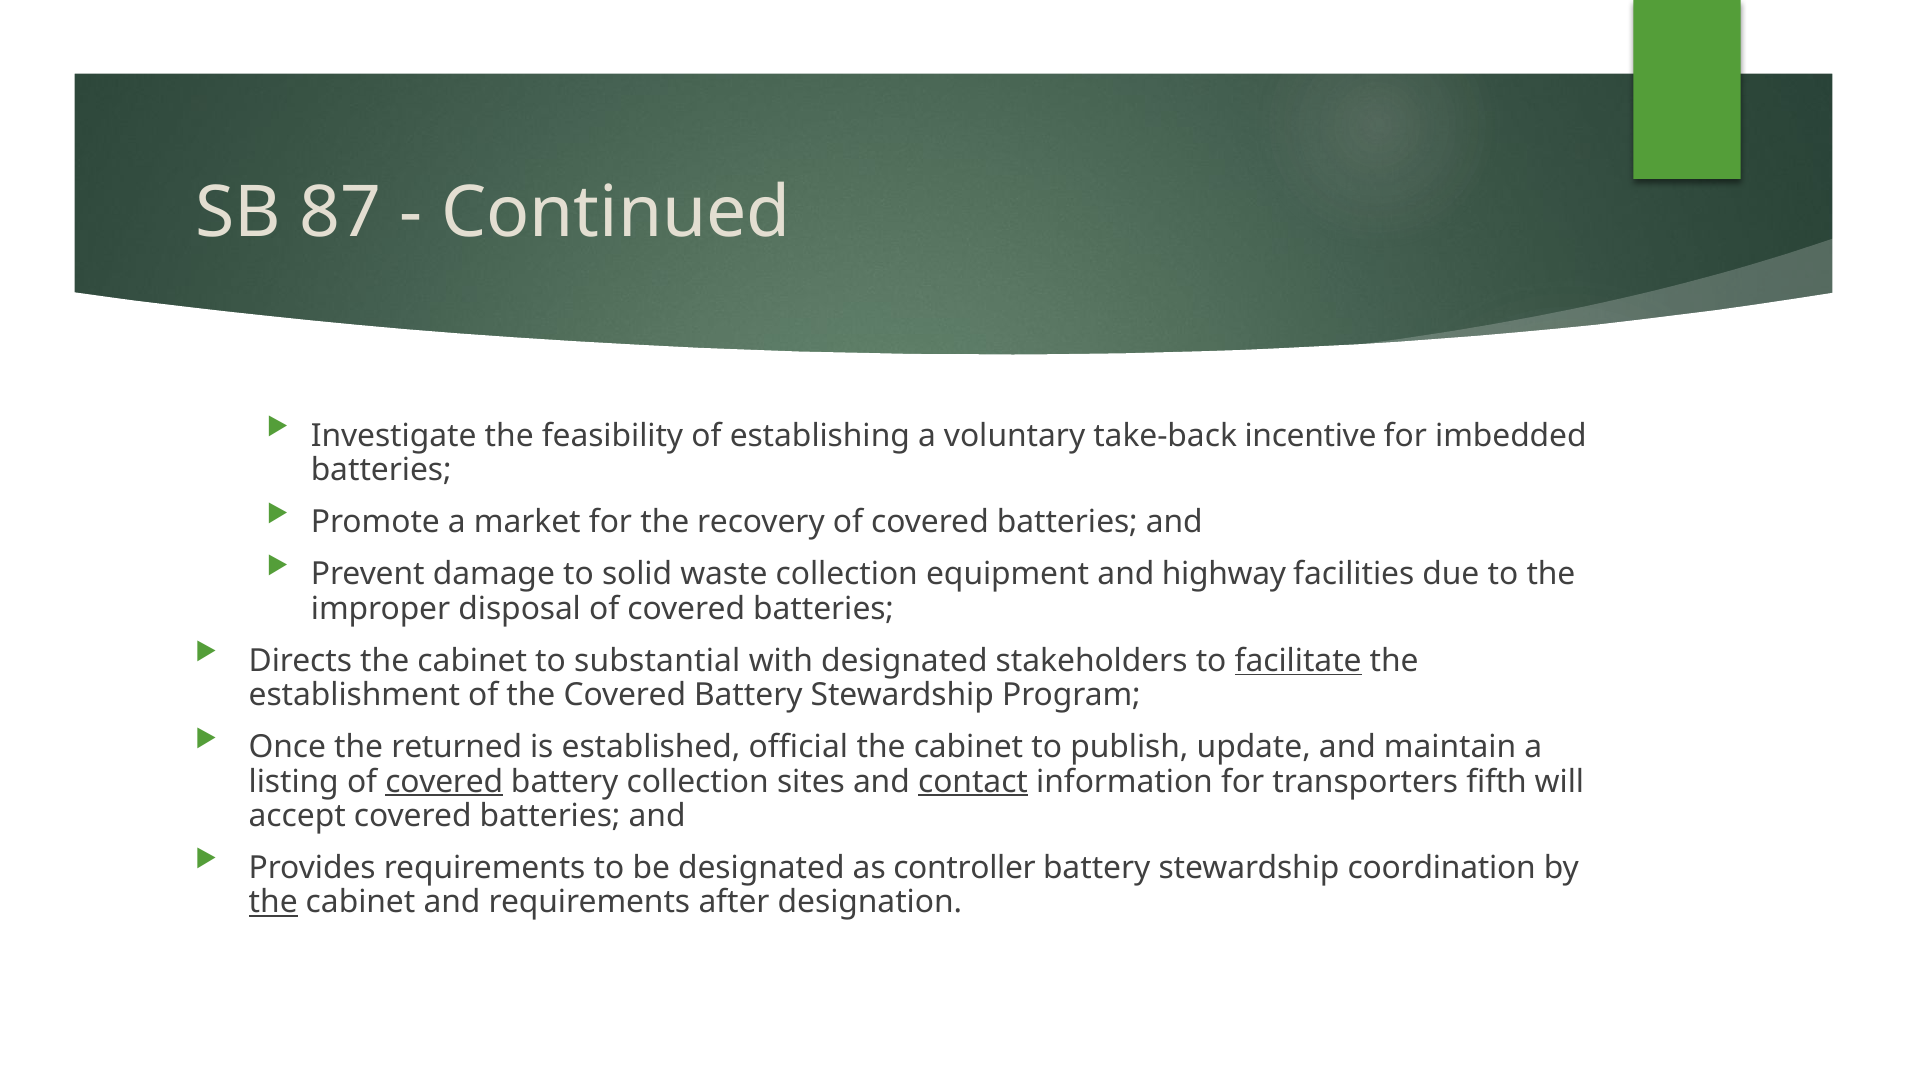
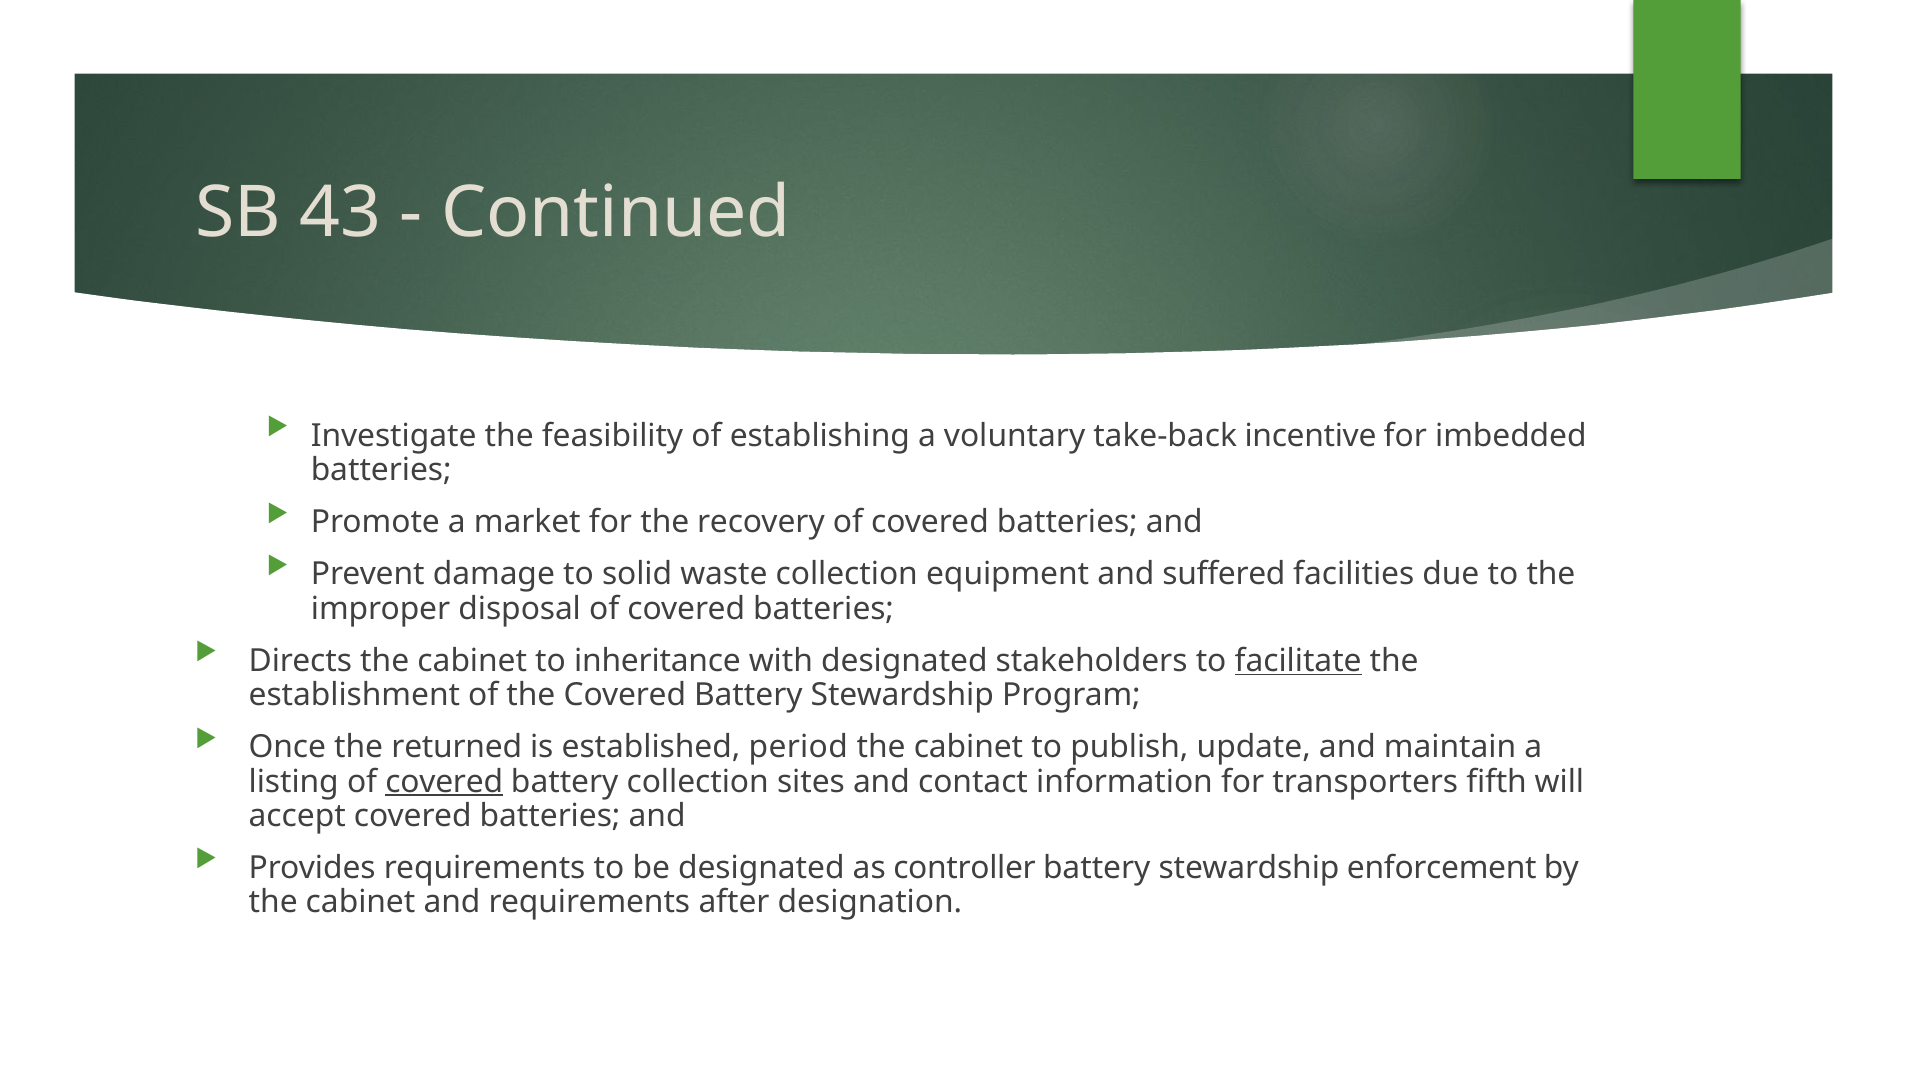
87: 87 -> 43 (340, 213)
highway: highway -> suffered (1224, 575)
substantial: substantial -> inheritance (657, 661)
official: official -> period (798, 747)
contact underline: present -> none (973, 782)
coordination: coordination -> enforcement (1442, 868)
the underline: present -> none (273, 903)
